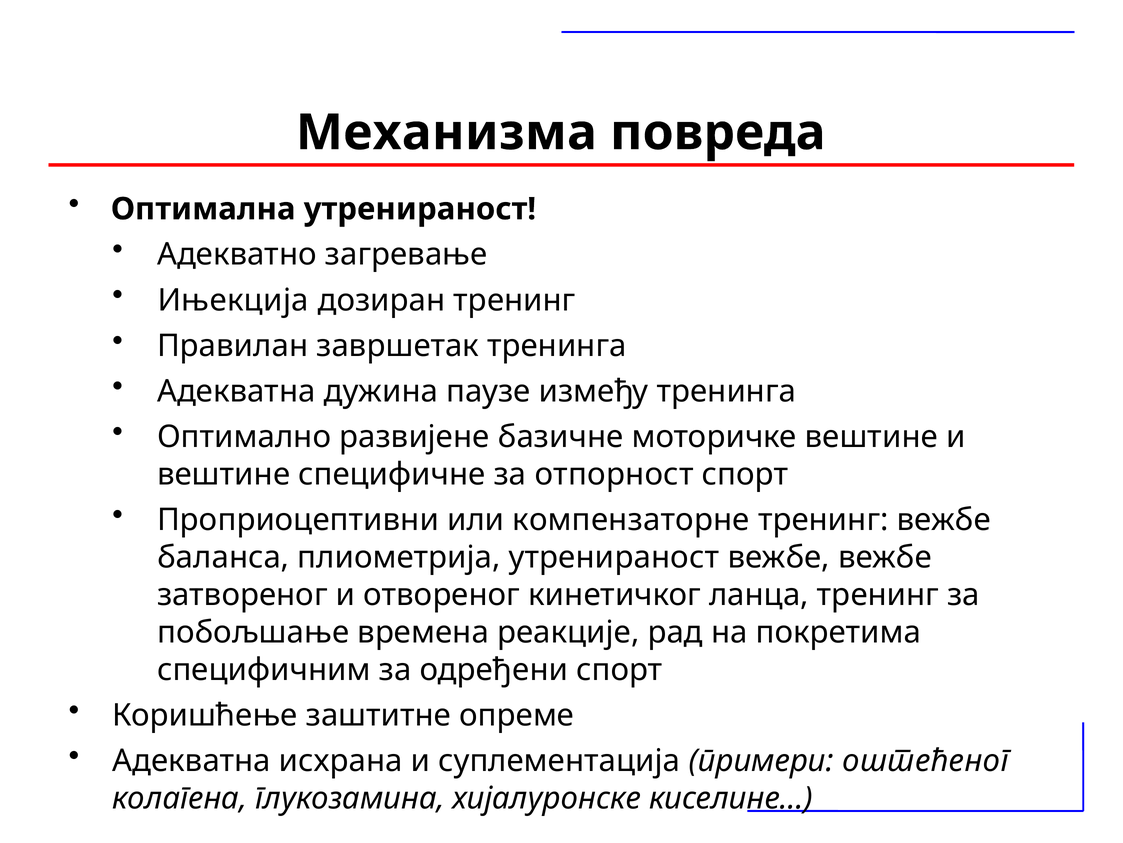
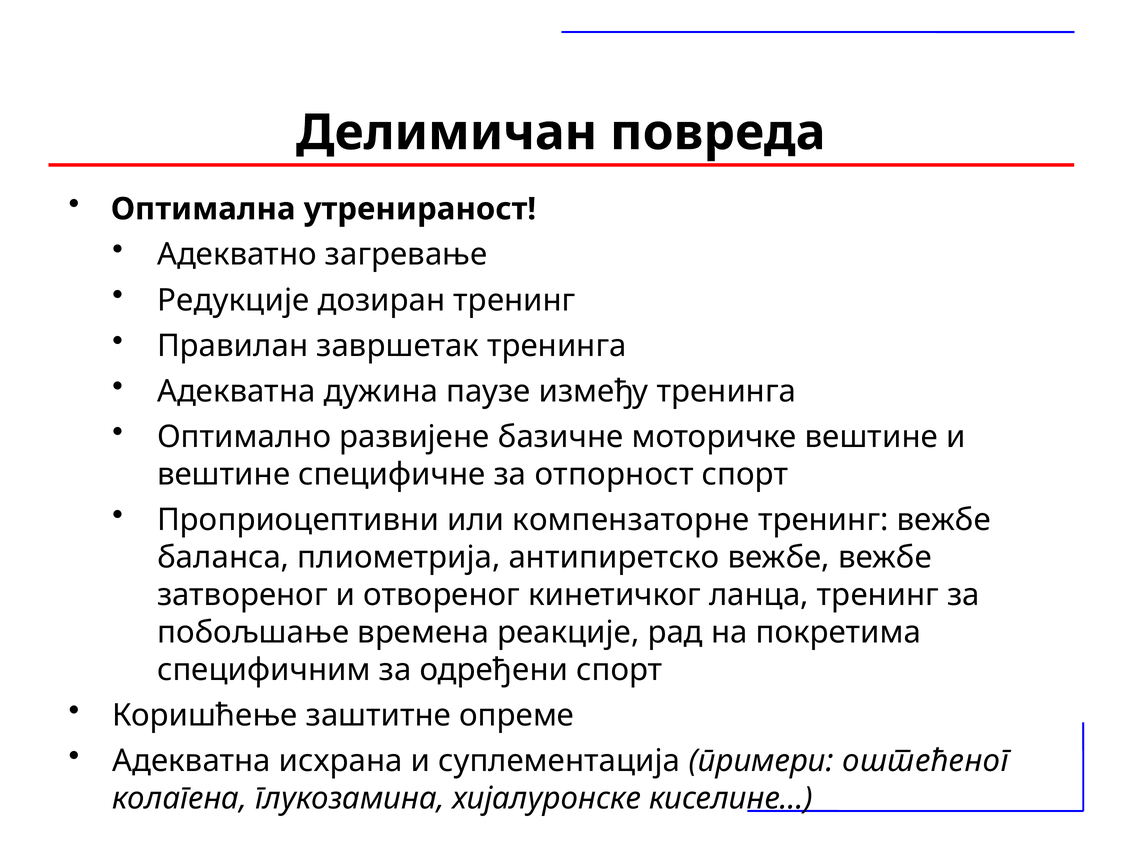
Механизма: Механизма -> Делимичан (447, 133)
Ињекција: Ињекција -> Редукције (233, 300)
плиометрија утренираност: утренираност -> антипиретско (614, 557)
